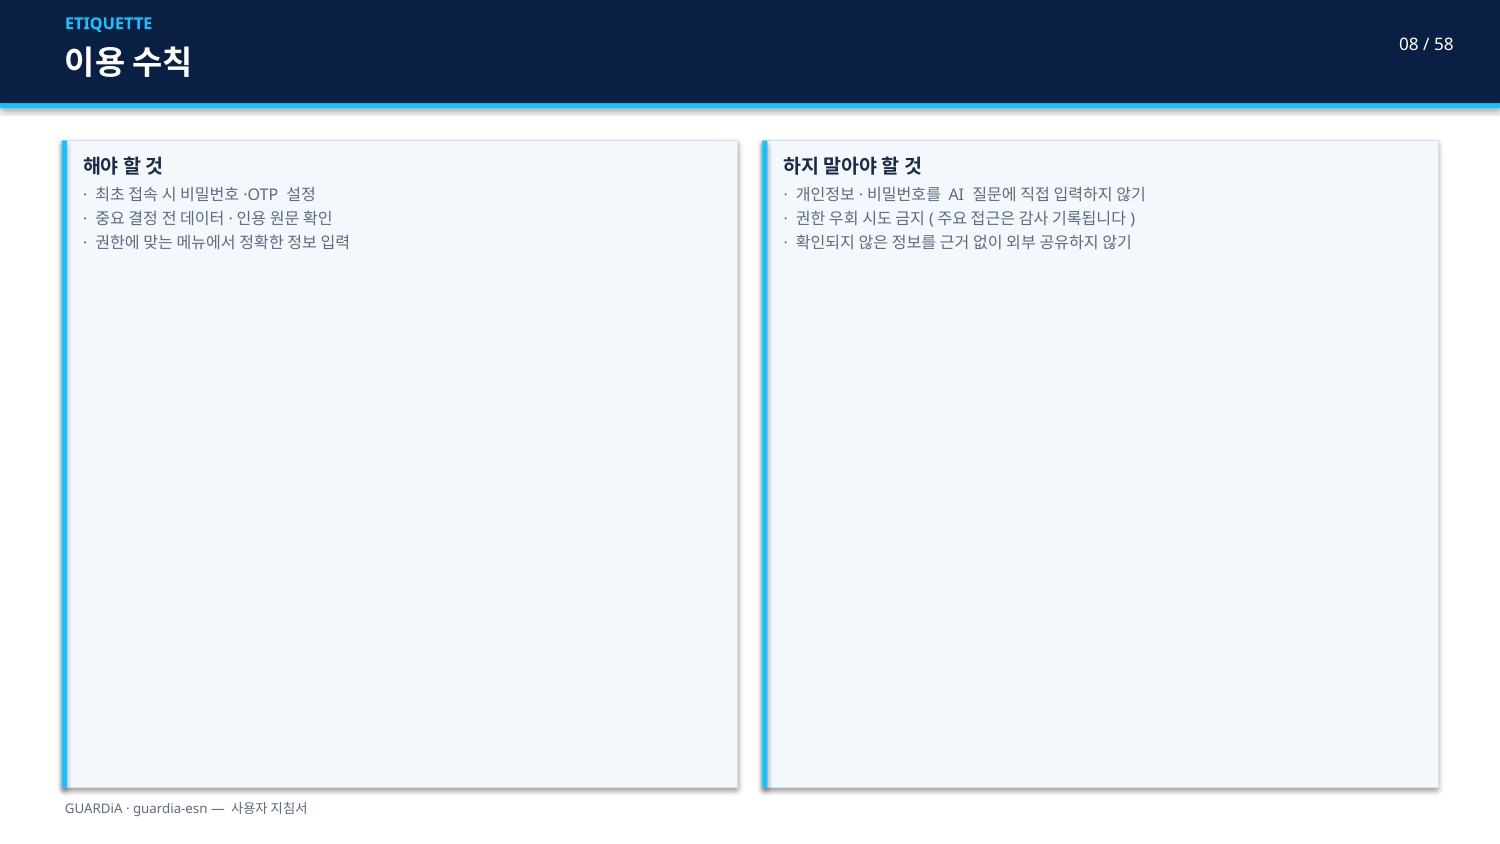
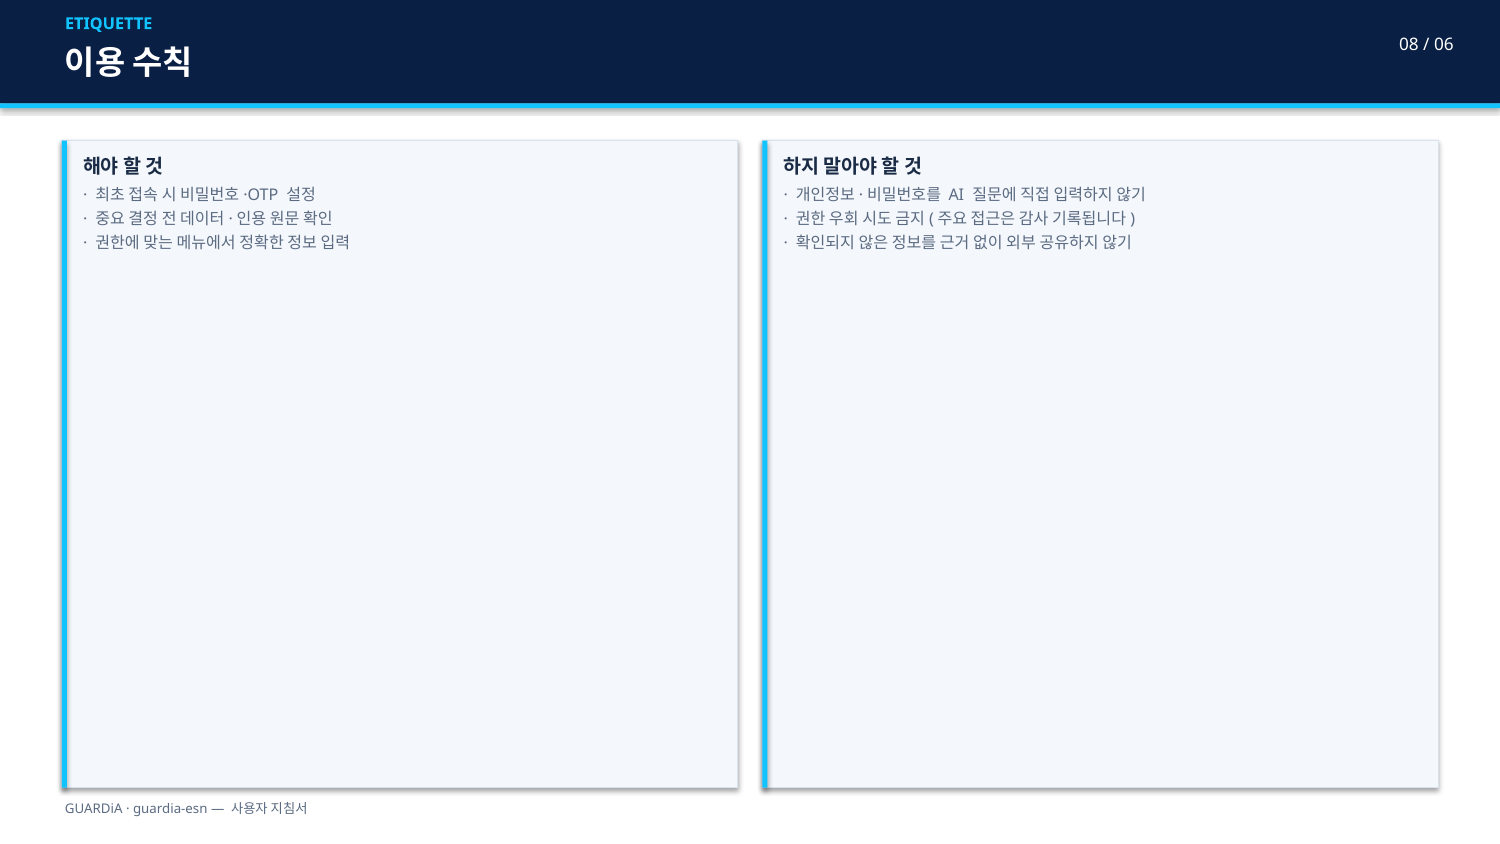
58: 58 -> 06 (1444, 45)
